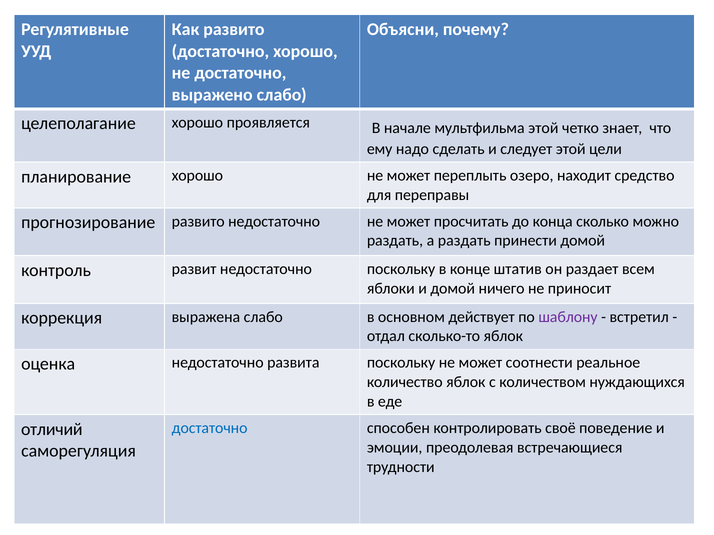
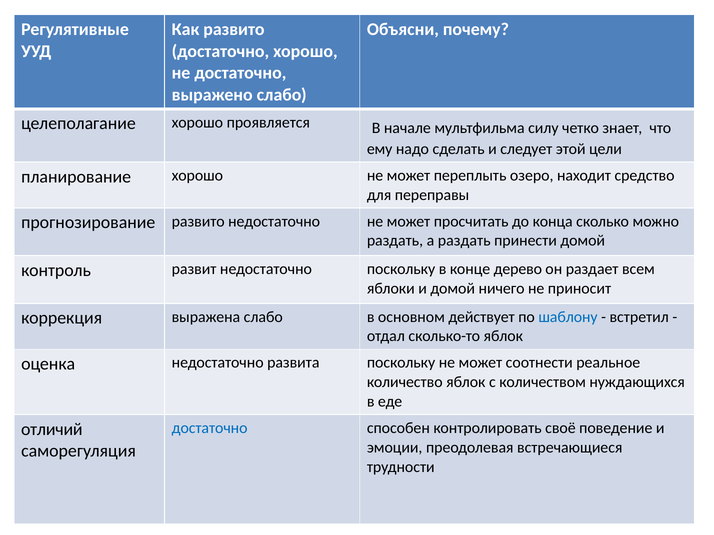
мультфильма этой: этой -> силу (543, 128)
штатив: штатив -> дерево (518, 269)
шаблону colour: purple -> blue (568, 317)
